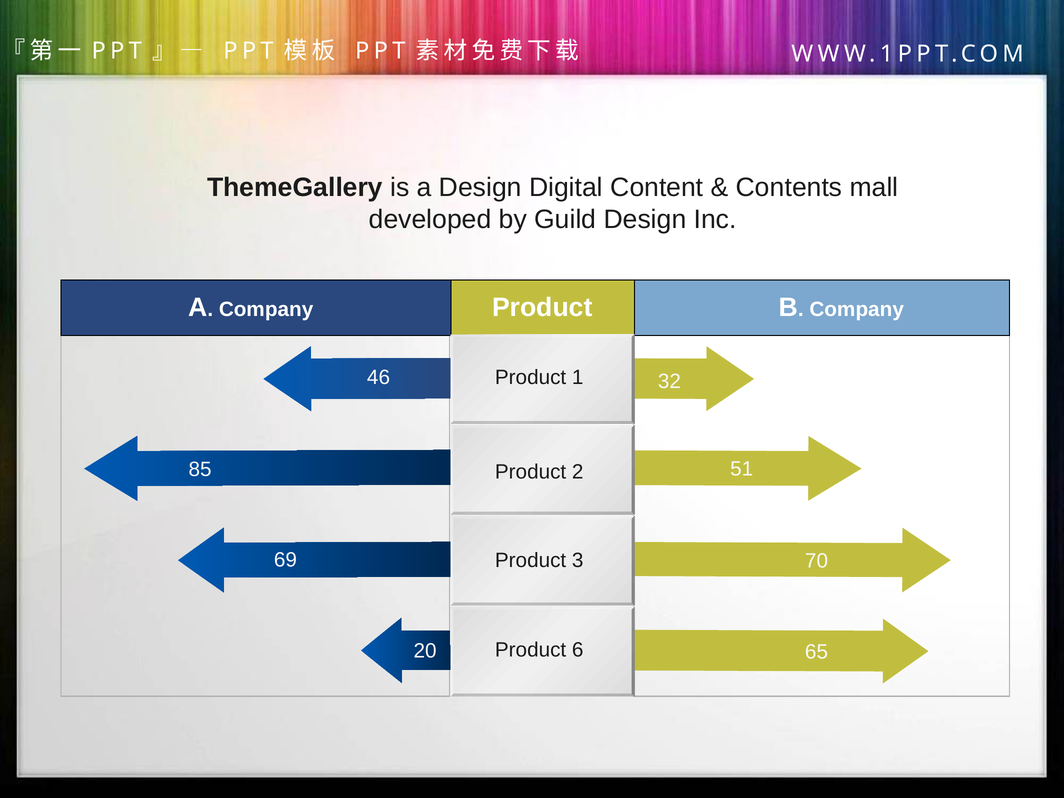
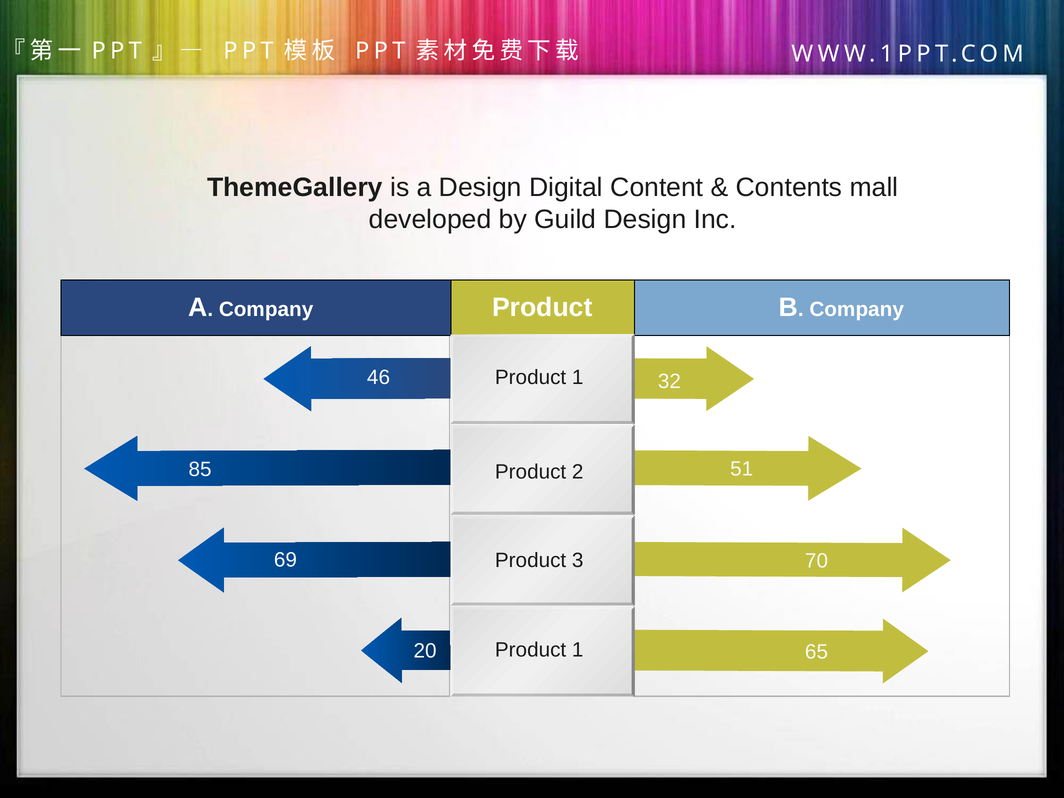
6: 6 -> 1 (578, 650)
